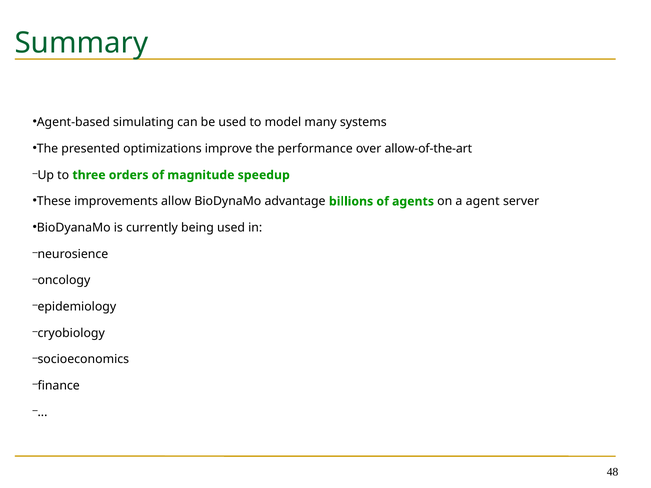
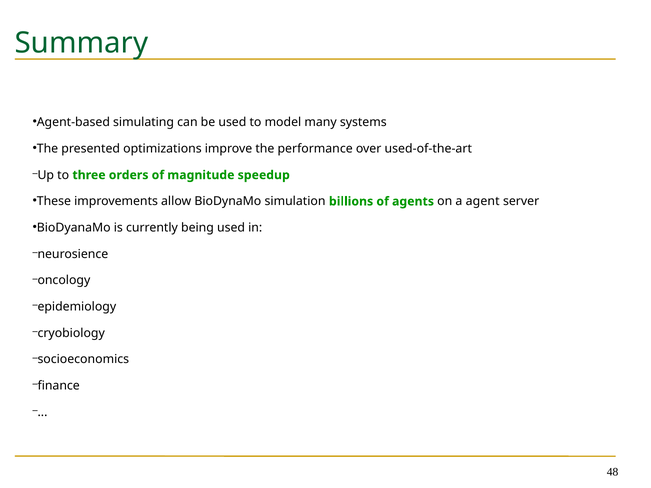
allow-of-the-art: allow-of-the-art -> used-of-the-art (428, 149)
advantage: advantage -> simulation (295, 201)
